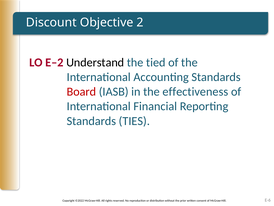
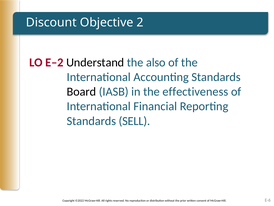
tied: tied -> also (156, 62)
Board colour: red -> black (81, 91)
TIES: TIES -> SELL (134, 121)
